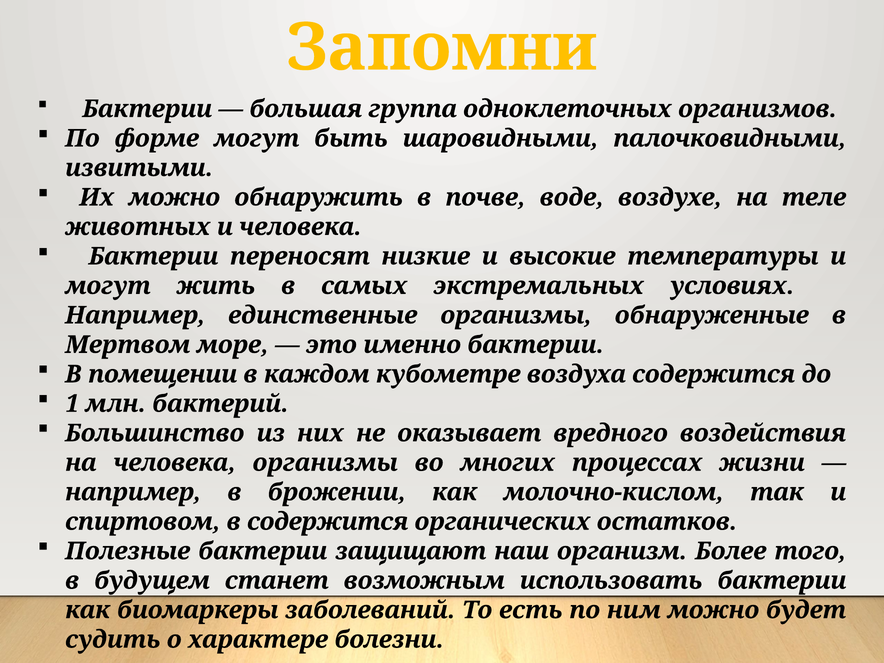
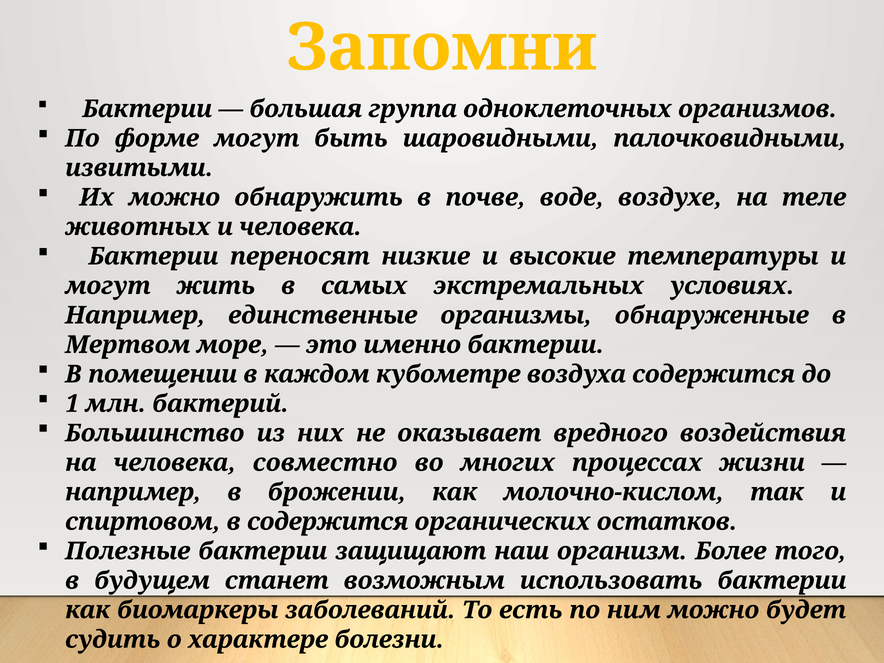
человека организмы: организмы -> совместно (325, 463)
